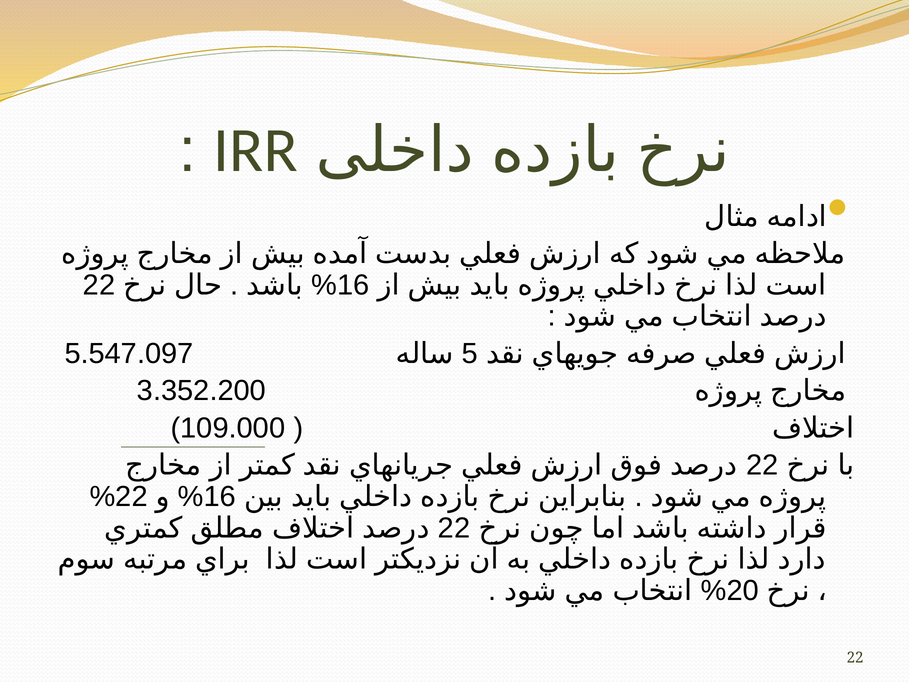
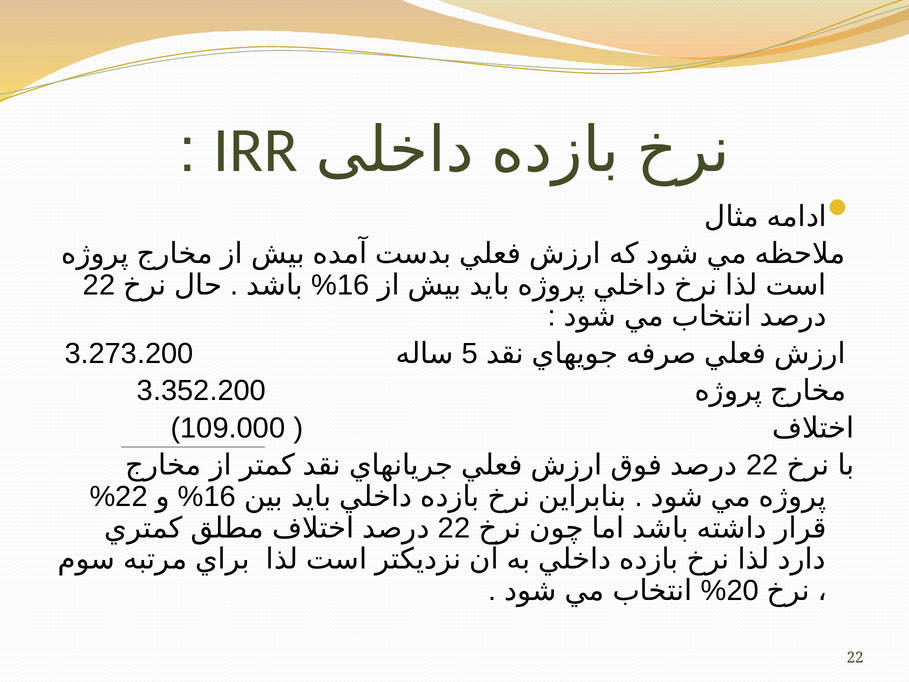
5.547.097: 5.547.097 -> 3.273.200 (129, 353)
